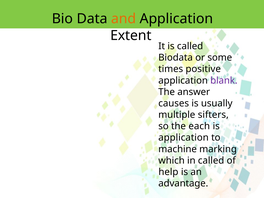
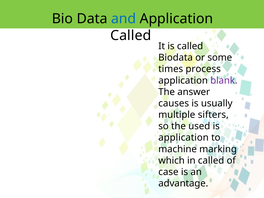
and colour: orange -> blue (124, 19)
Extent: Extent -> Called (131, 35)
positive: positive -> process (203, 69)
each: each -> used (199, 126)
help: help -> case (168, 172)
